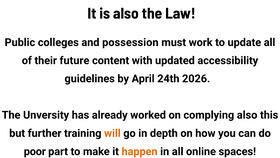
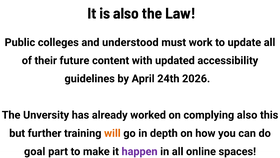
possession: possession -> understood (130, 42)
poor: poor -> goal (35, 151)
happen colour: orange -> purple (140, 151)
